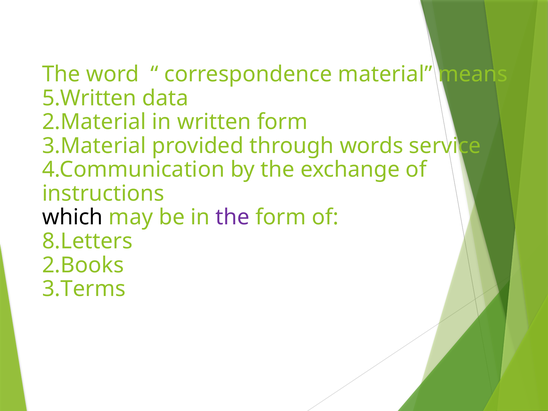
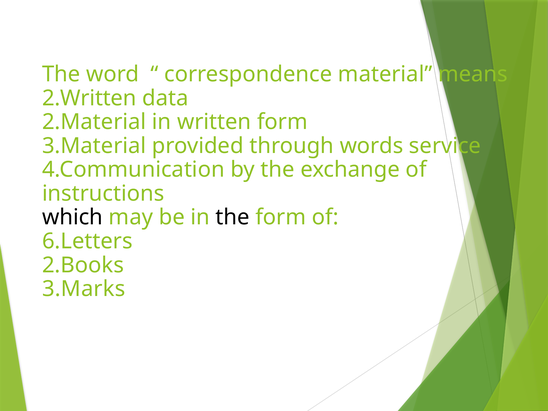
5.Written: 5.Written -> 2.Written (89, 98)
the colour: purple -> black (233, 217)
8.Letters: 8.Letters -> 6.Letters (87, 241)
3.Terms: 3.Terms -> 3.Marks (84, 289)
